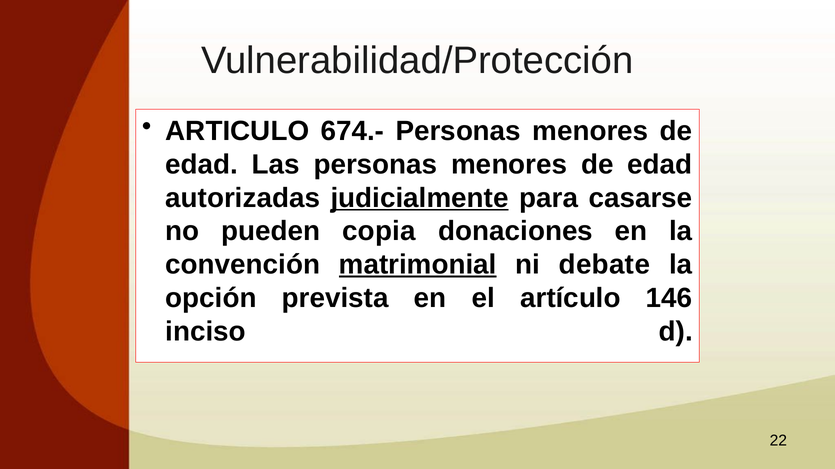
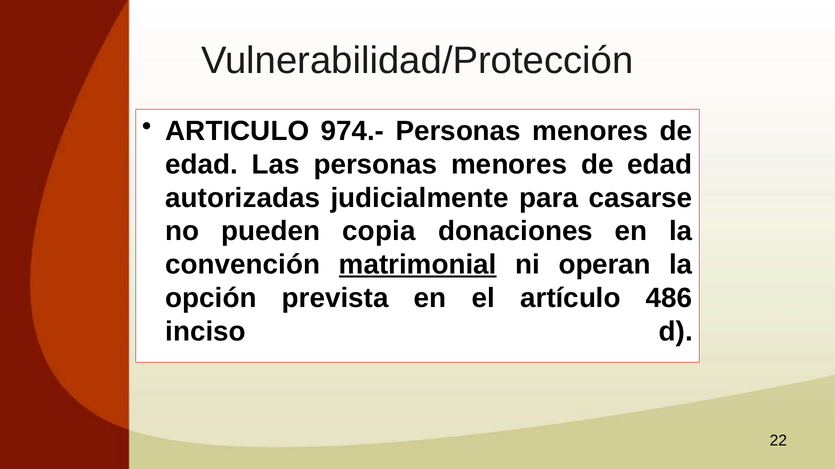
674.-: 674.- -> 974.- (352, 131)
judicialmente underline: present -> none (420, 198)
debate: debate -> operan (605, 265)
146: 146 -> 486 (669, 298)
